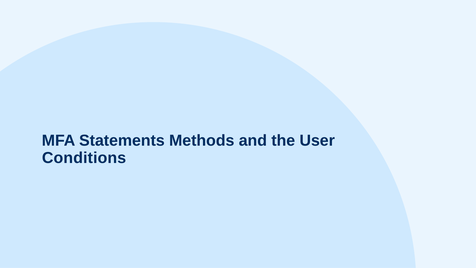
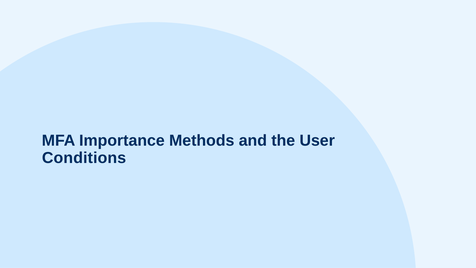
Statements: Statements -> Importance (122, 141)
